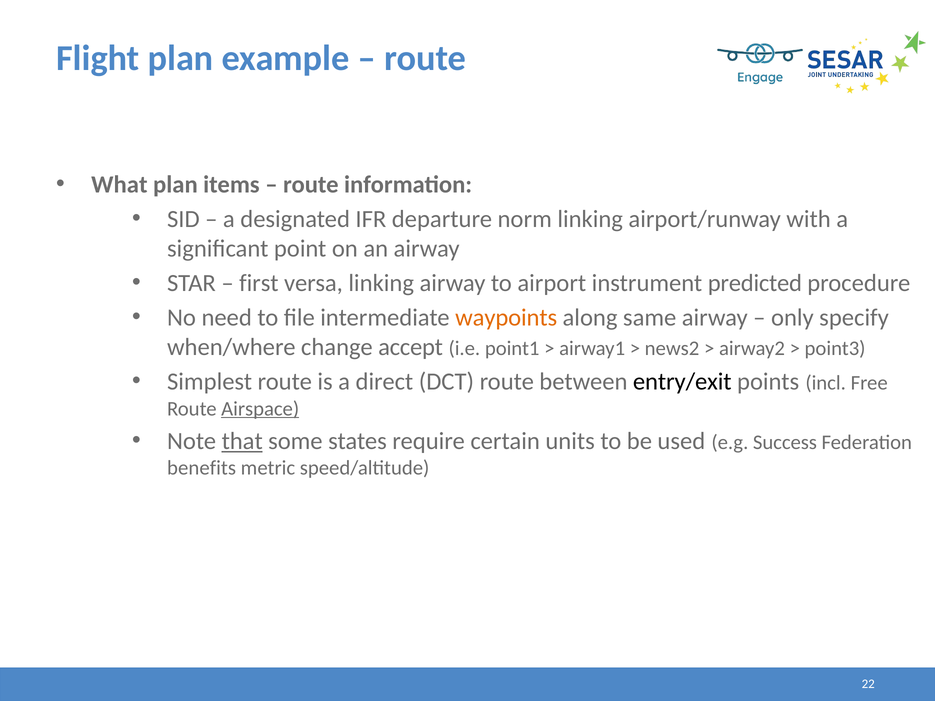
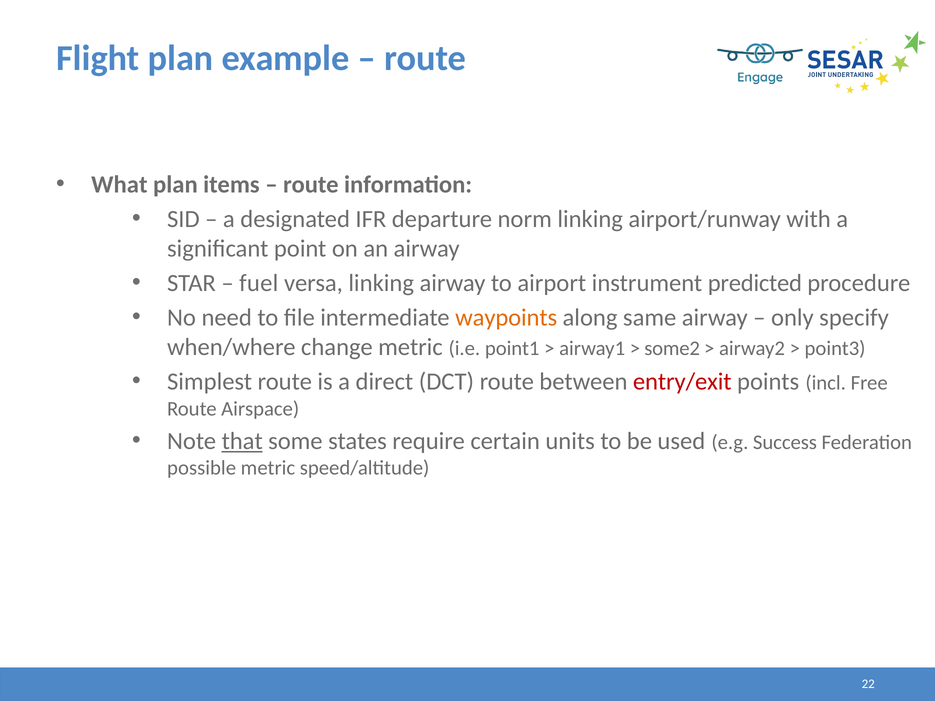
first: first -> fuel (259, 283)
change accept: accept -> metric (410, 347)
news2: news2 -> some2 (672, 349)
entry/exit colour: black -> red (682, 382)
Airspace underline: present -> none (260, 409)
benefits: benefits -> possible (202, 468)
